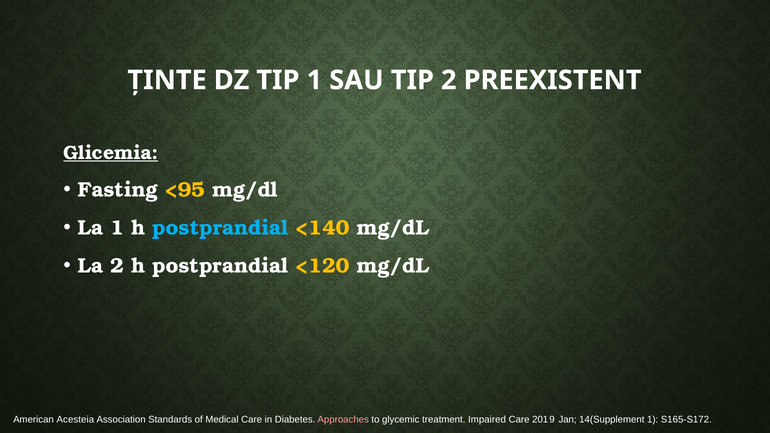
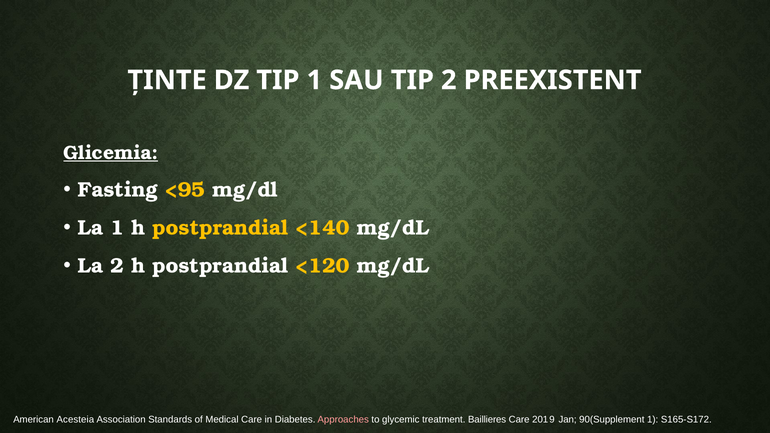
postprandial colour: light blue -> yellow (220, 228)
Impaired: Impaired -> Baillieres (487, 420)
14(Supplement: 14(Supplement -> 90(Supplement (612, 420)
